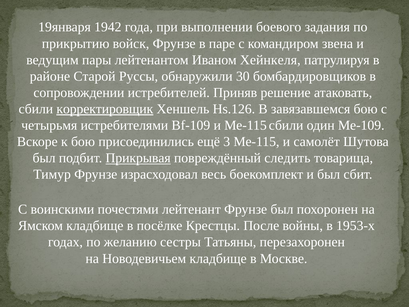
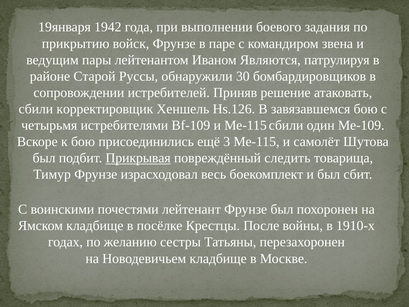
Хейнкеля: Хейнкеля -> Являются (270, 60)
корректировщик underline: present -> none (105, 109)
1953-х: 1953-х -> 1910-х (355, 226)
